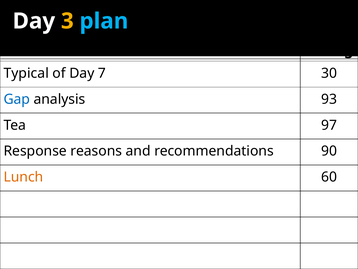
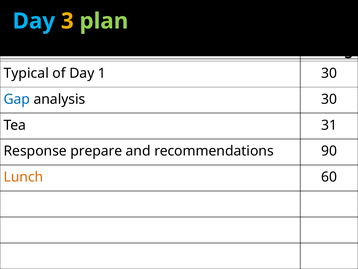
Day colour: white -> light blue (34, 21)
plan colour: light blue -> light green (104, 21)
7: 7 -> 1 (102, 73)
analysis 93: 93 -> 30 (329, 99)
97: 97 -> 31 (329, 125)
reasons: reasons -> prepare (96, 151)
